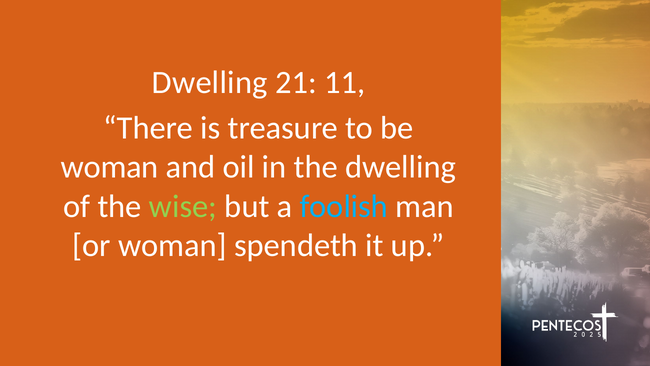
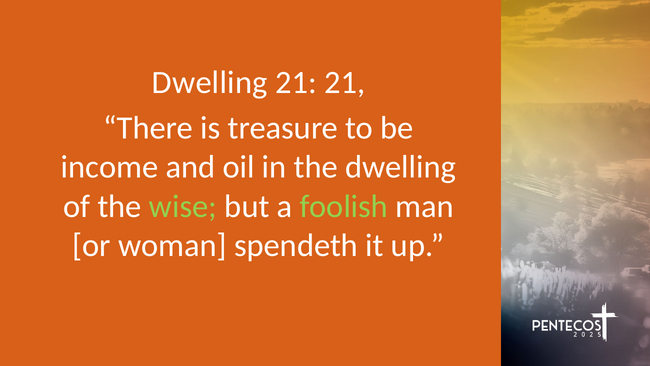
21 11: 11 -> 21 (345, 83)
woman: woman -> income (110, 167)
foolish colour: light blue -> light green (344, 206)
